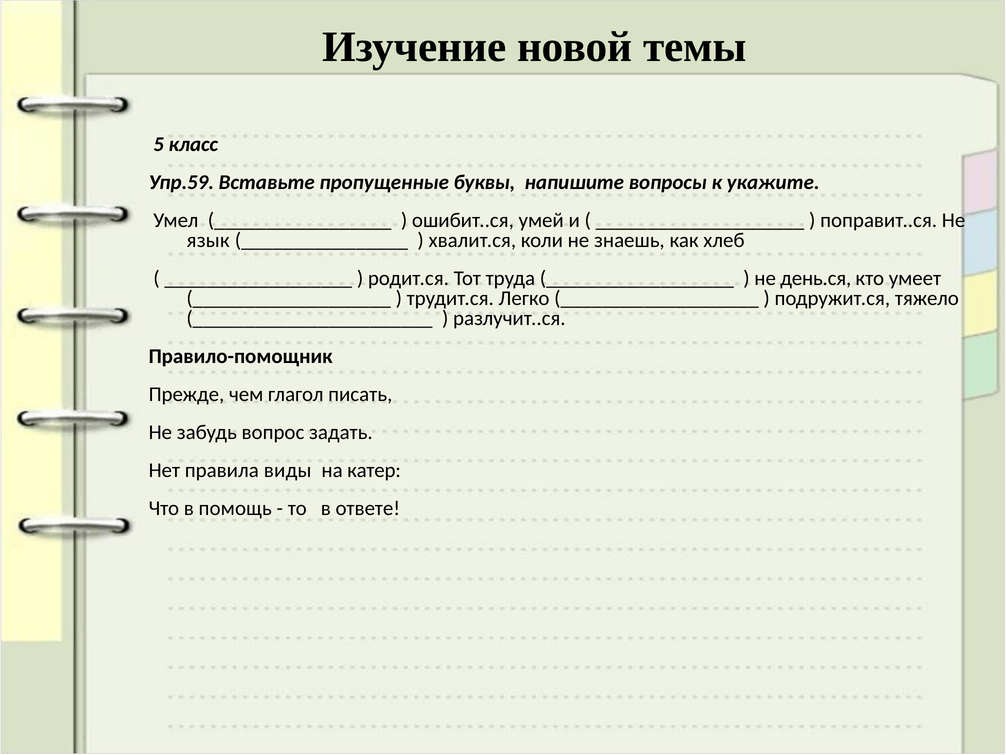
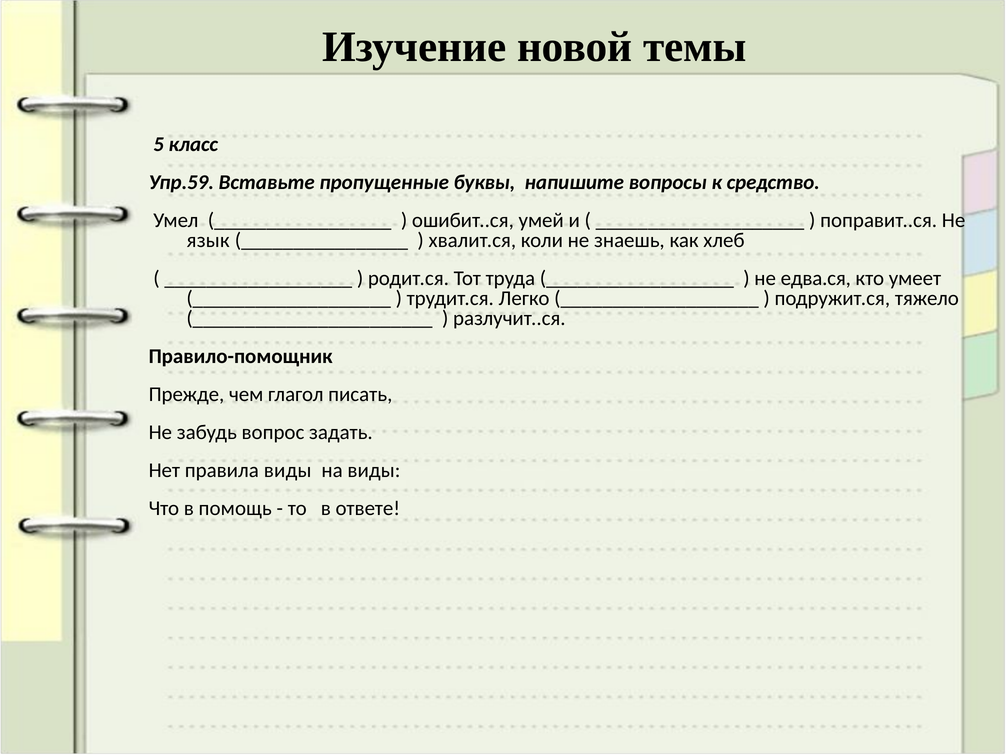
укажите: укажите -> средство (773, 182)
день.ся: день.ся -> едва.ся (816, 278)
на катер: катер -> виды (374, 470)
